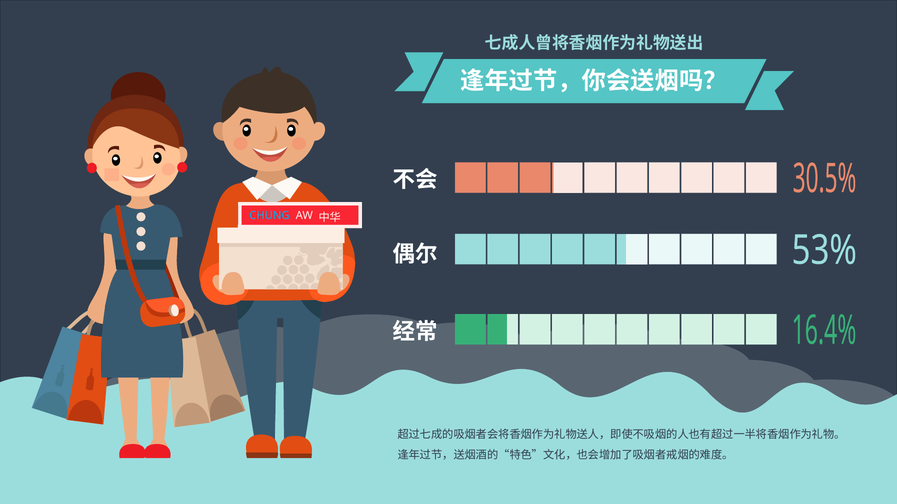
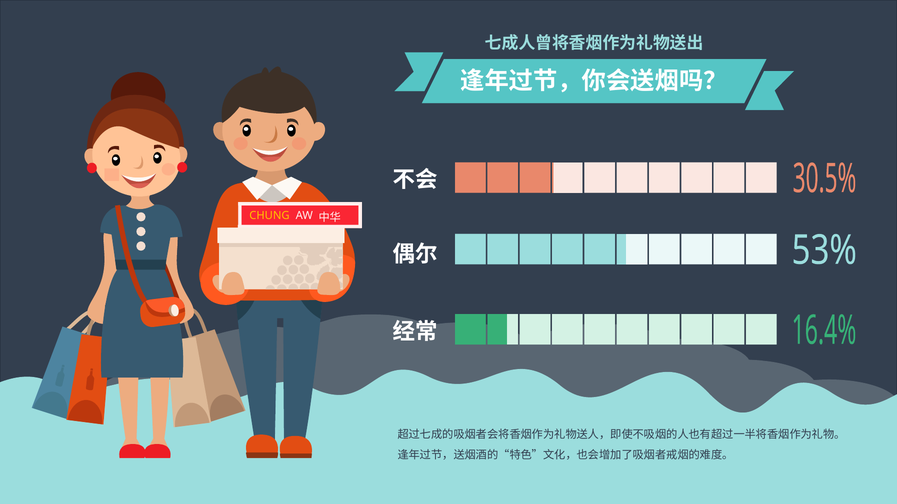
CHUNG colour: light blue -> yellow (269, 216)
